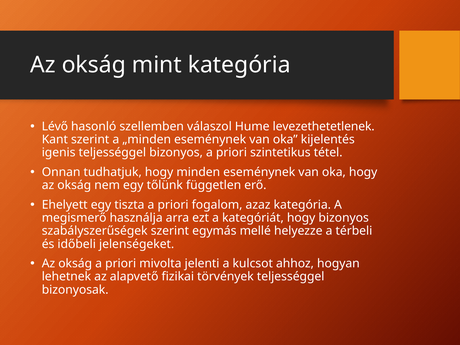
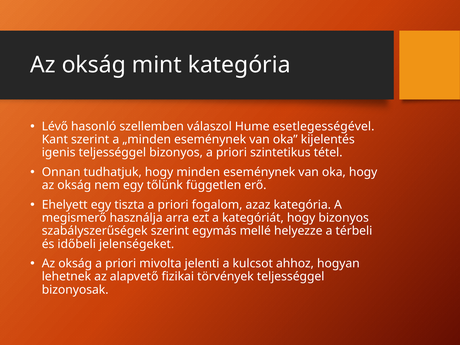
levezethetetlenek: levezethetetlenek -> esetlegességével (324, 126)
